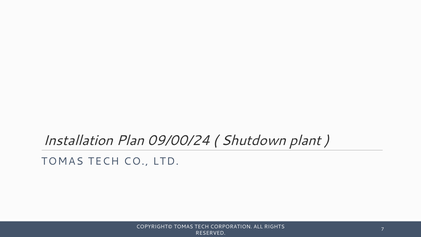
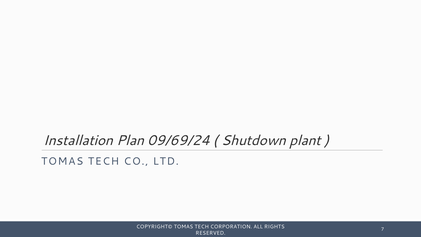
09/00/24: 09/00/24 -> 09/69/24 (178, 140)
